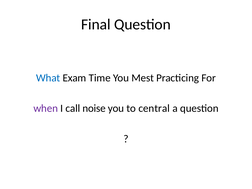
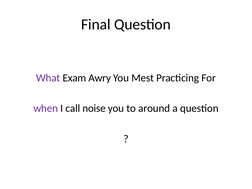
What colour: blue -> purple (48, 78)
Time: Time -> Awry (100, 78)
central: central -> around (154, 108)
